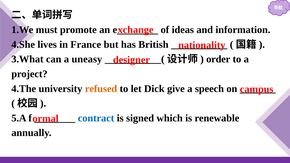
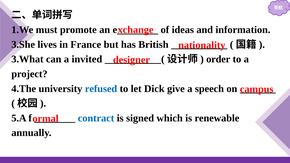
4.She: 4.She -> 3.She (23, 44)
uneasy: uneasy -> invited (87, 59)
refused colour: orange -> blue (101, 89)
